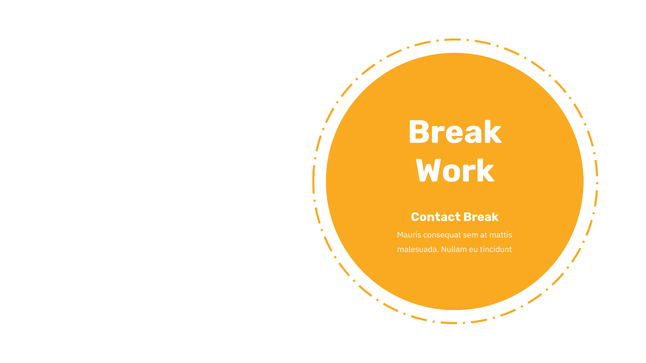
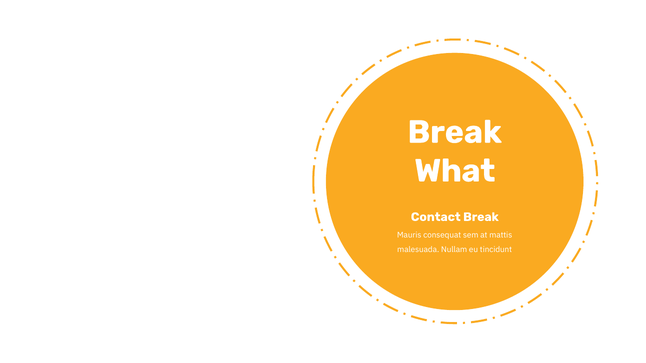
Work: Work -> What (455, 171)
